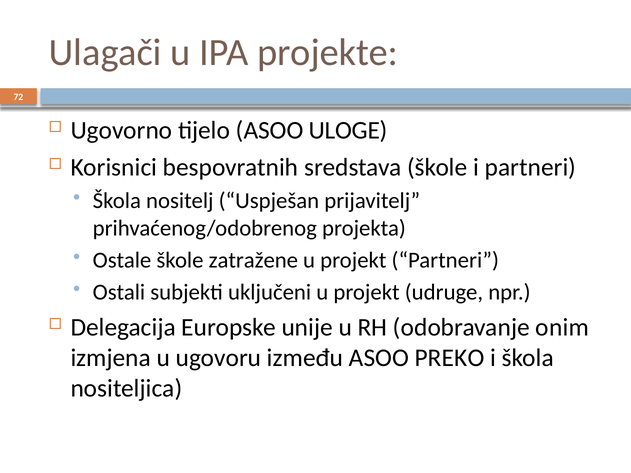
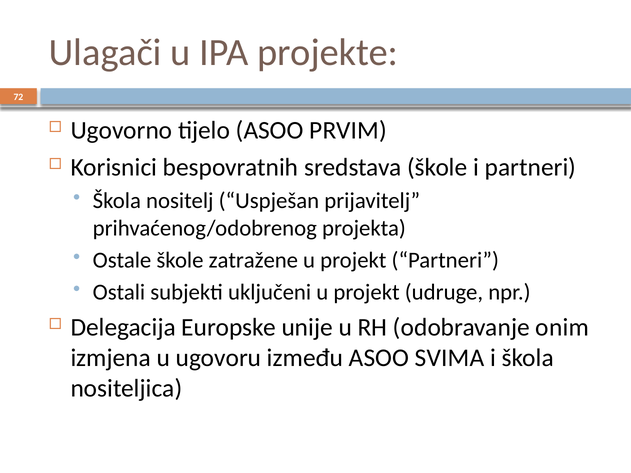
ULOGE: ULOGE -> PRVIM (348, 131)
PREKO: PREKO -> SVIMA (449, 358)
